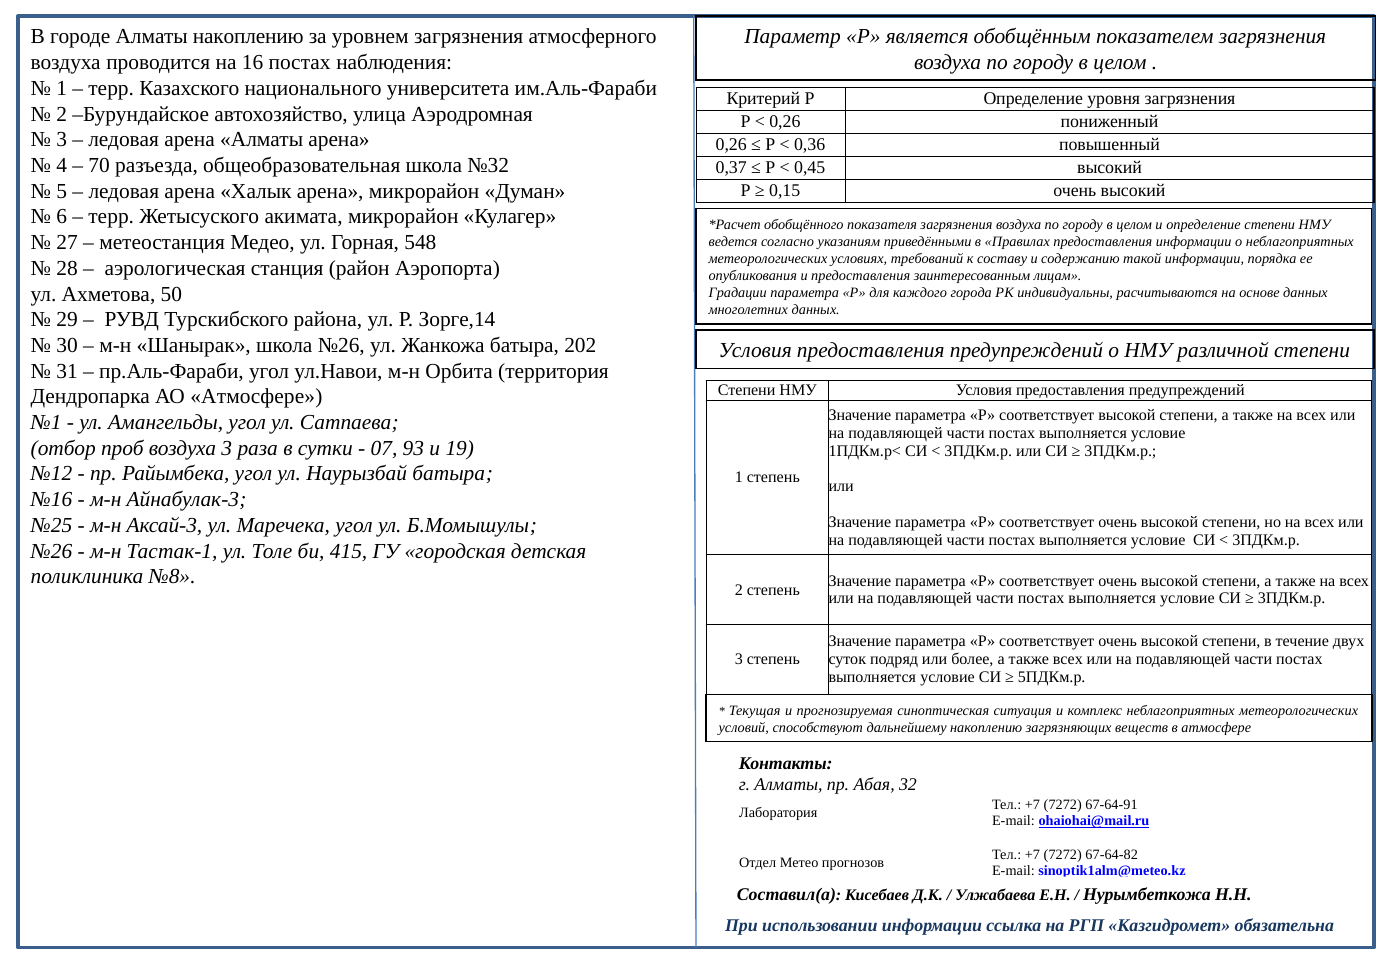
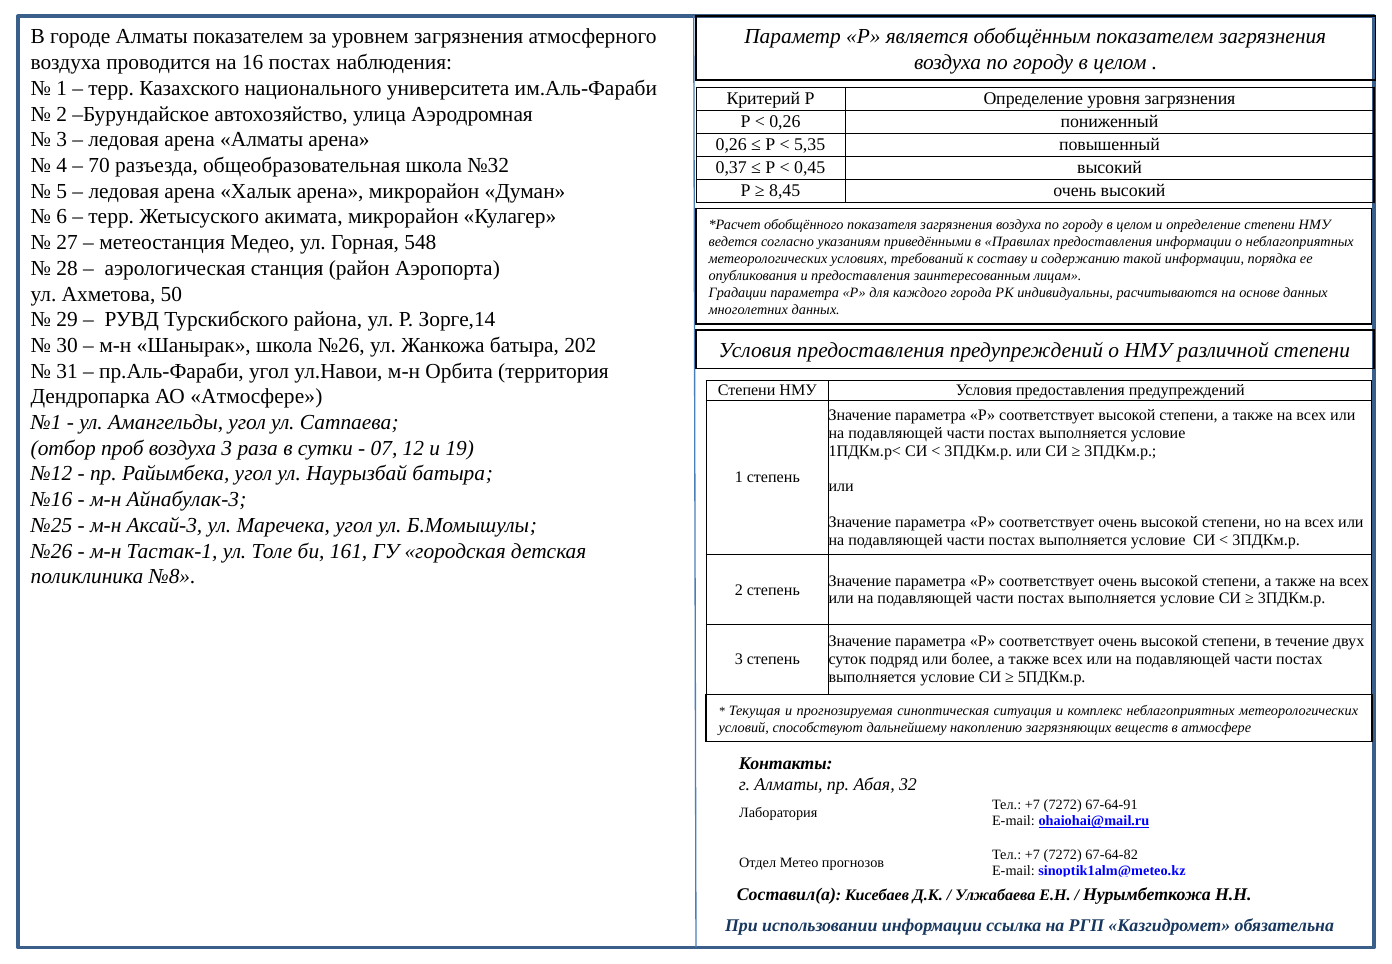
Алматы накоплению: накоплению -> показателем (248, 37)
0,36: 0,36 -> 5,35 (810, 144)
0,15: 0,15 -> 8,45 (785, 190)
93: 93 -> 12 (413, 448)
415: 415 -> 161 (349, 551)
